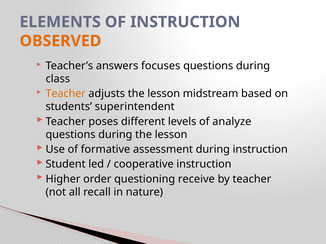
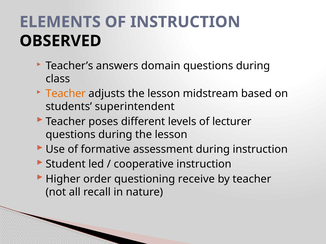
OBSERVED colour: orange -> black (60, 41)
focuses: focuses -> domain (161, 66)
analyze: analyze -> lecturer (232, 122)
